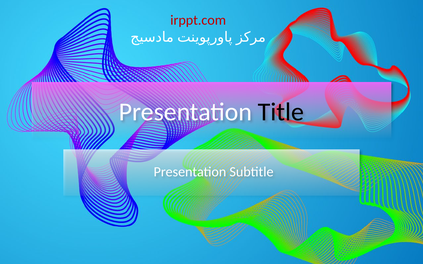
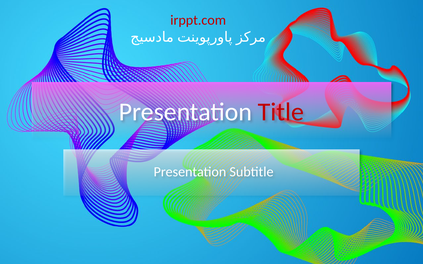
Title colour: black -> red (281, 112)
